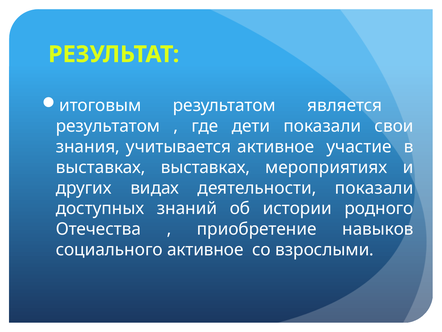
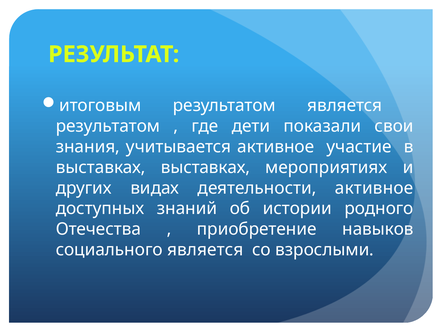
деятельности показали: показали -> активное (374, 188)
социального активное: активное -> является (205, 249)
